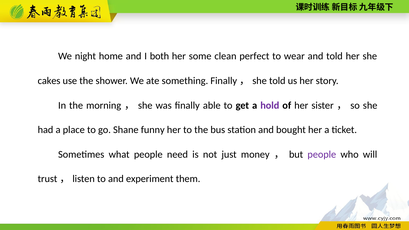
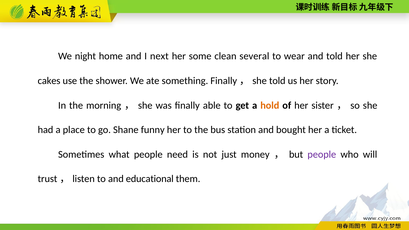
both: both -> next (159, 56)
perfect: perfect -> several (254, 56)
hold colour: purple -> orange (270, 105)
experiment: experiment -> educational (150, 179)
